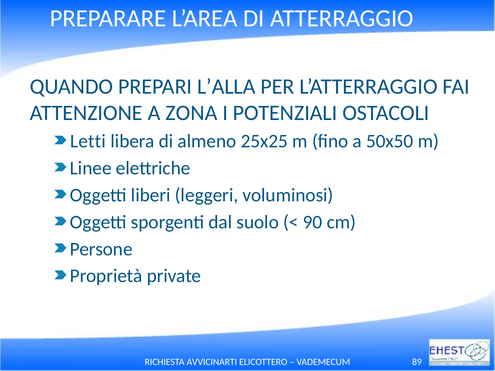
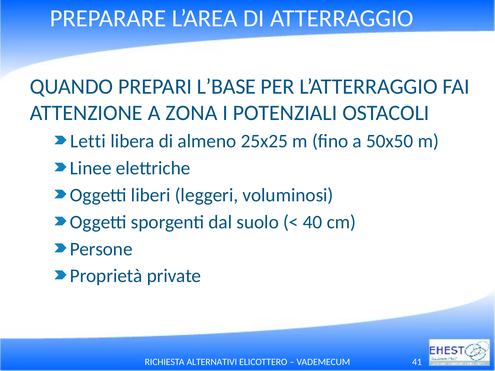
L’ALLA: L’ALLA -> L’BASE (226, 86)
90: 90 -> 40 (313, 222)
AVVICINARTI: AVVICINARTI -> ALTERNATIVI (212, 362)
89: 89 -> 41 (417, 362)
